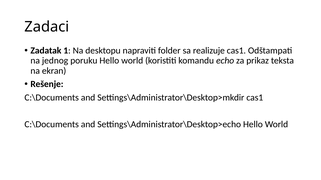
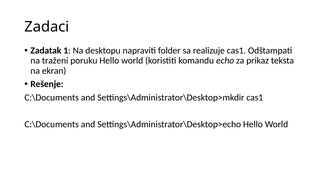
jednog: jednog -> traženi (55, 61)
